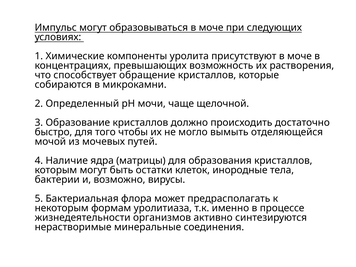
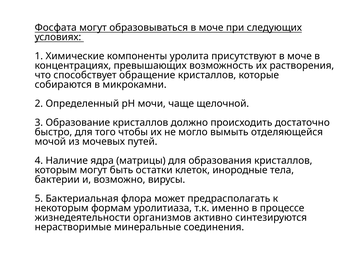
Импульс: Импульс -> Фосфата (56, 28)
